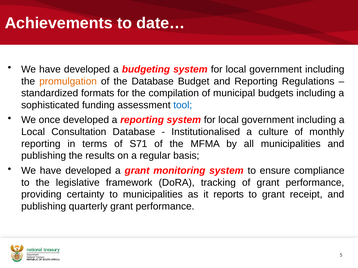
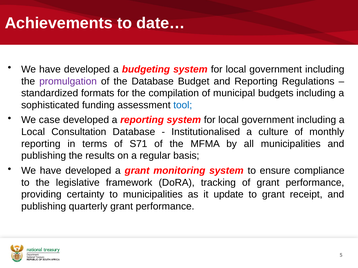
promulgation colour: orange -> purple (68, 81)
once: once -> case (49, 120)
reports: reports -> update (229, 195)
